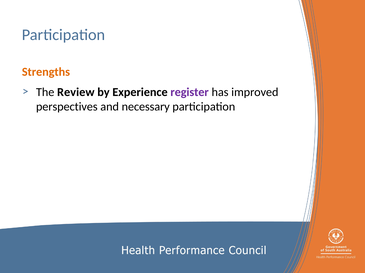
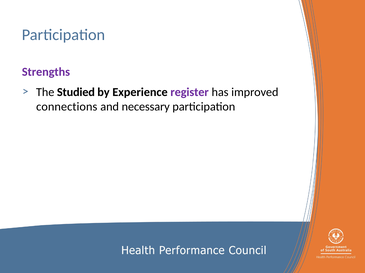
Strengths colour: orange -> purple (46, 72)
Review: Review -> Studied (76, 92)
perspectives: perspectives -> connections (67, 107)
